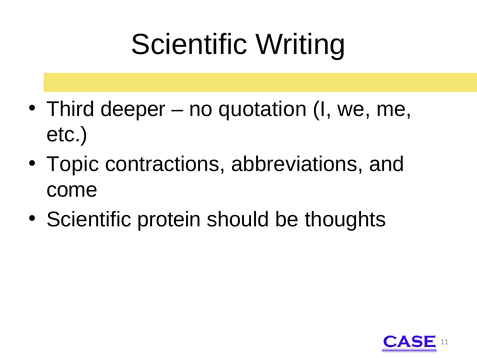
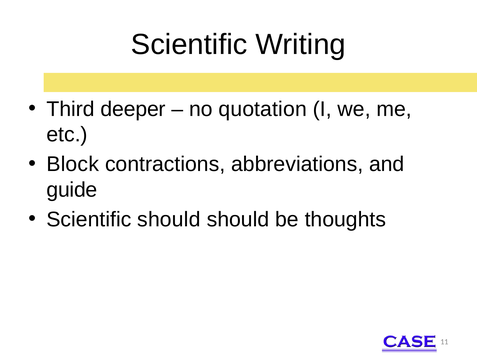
Topic: Topic -> Block (73, 164)
come: come -> guide (72, 190)
Scientific protein: protein -> should (169, 219)
